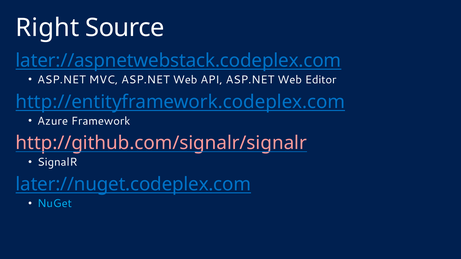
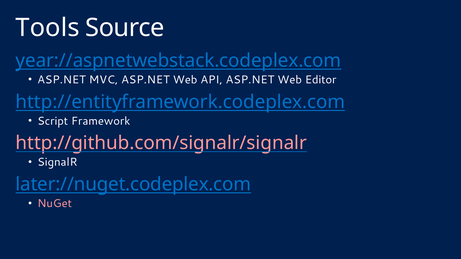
Right: Right -> Tools (48, 28)
later://aspnetwebstack.codeplex.com: later://aspnetwebstack.codeplex.com -> year://aspnetwebstack.codeplex.com (178, 61)
Azure: Azure -> Script (53, 121)
NuGet colour: light blue -> pink (55, 204)
